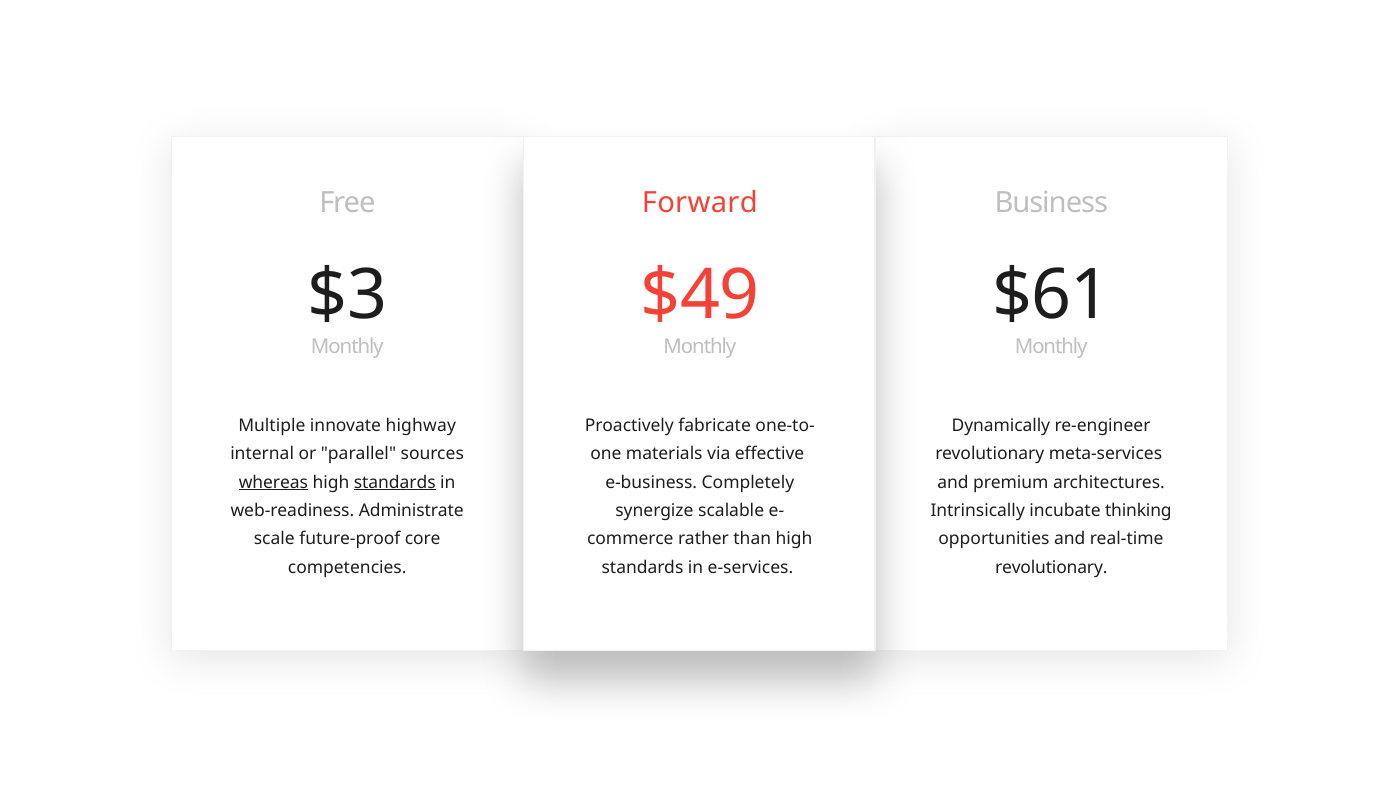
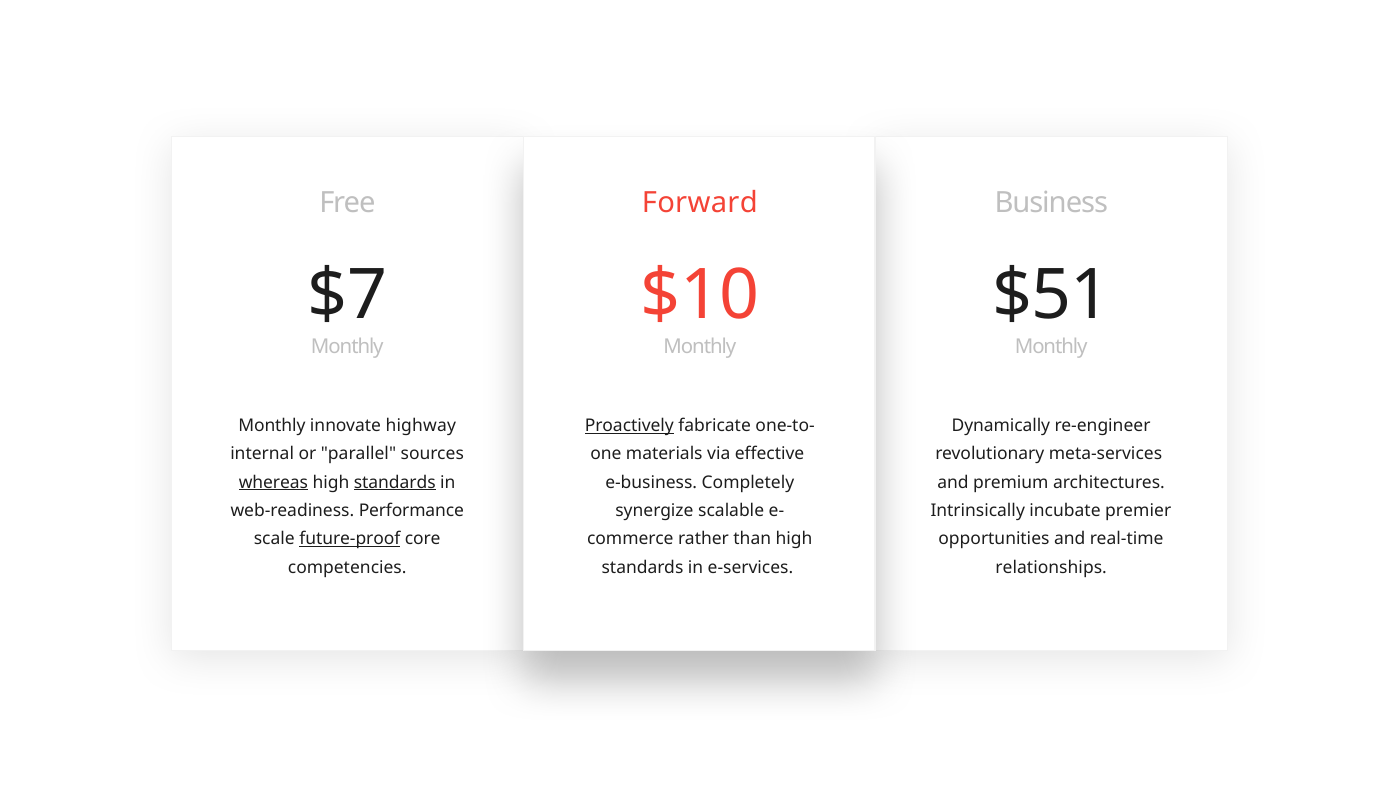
$3: $3 -> $7 (348, 295)
$49: $49 -> $10 (700, 295)
$61: $61 -> $51 (1052, 295)
Multiple: Multiple -> Monthly (272, 426)
Proactively underline: none -> present (629, 426)
Administrate: Administrate -> Performance (411, 511)
thinking: thinking -> premier (1138, 511)
future-proof underline: none -> present (350, 539)
revolutionary: revolutionary -> relationships (1051, 567)
